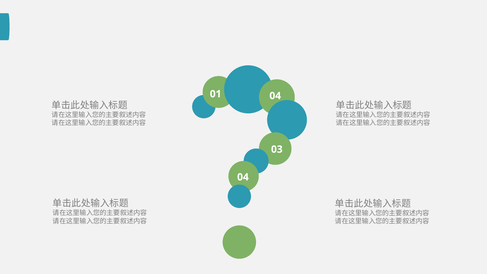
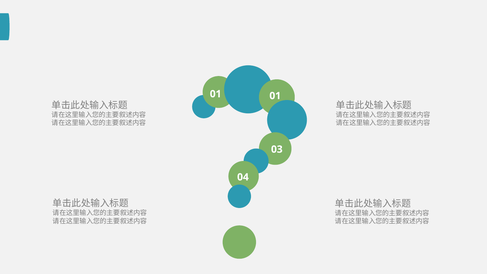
01 04: 04 -> 01 (275, 96)
